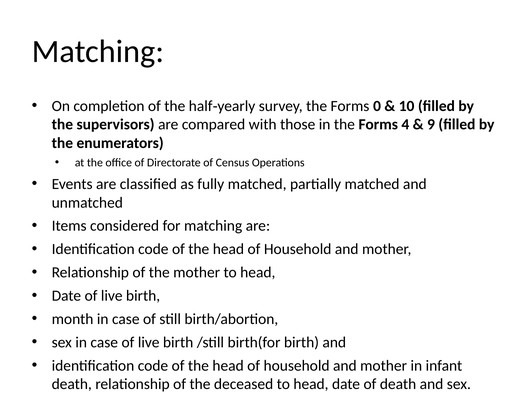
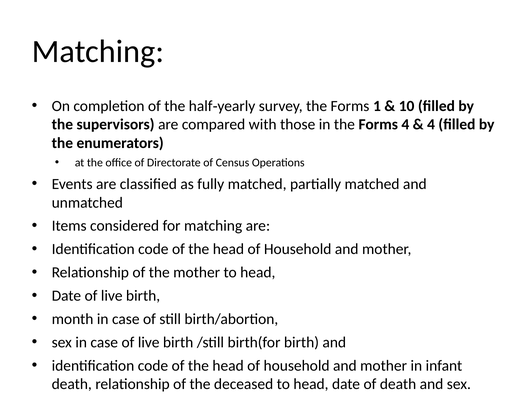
0: 0 -> 1 (377, 106)
9: 9 -> 4 (431, 124)
